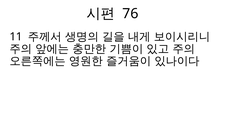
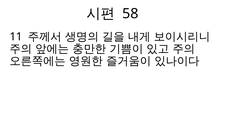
76: 76 -> 58 (130, 14)
